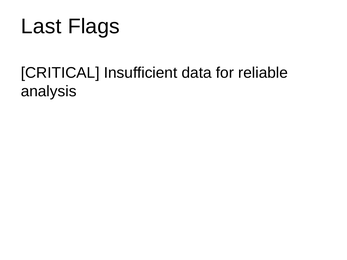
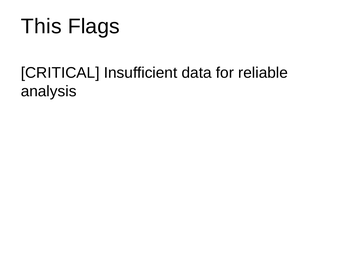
Last: Last -> This (41, 26)
